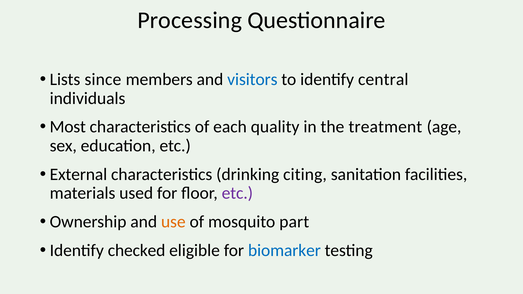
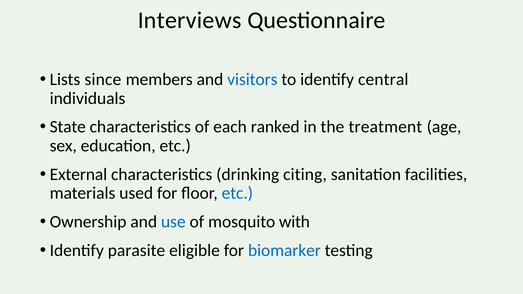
Processing: Processing -> Interviews (190, 20)
Most: Most -> State (68, 127)
quality: quality -> ranked (275, 127)
etc colour: purple -> blue (237, 193)
use colour: orange -> blue (173, 222)
part: part -> with (294, 222)
checked: checked -> parasite (137, 251)
